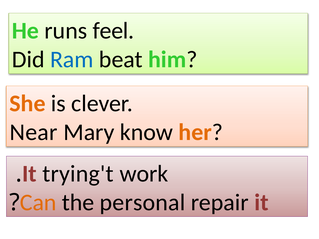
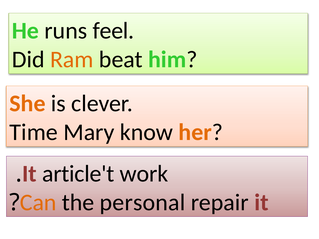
Ram colour: blue -> orange (72, 59)
Near: Near -> Time (34, 132)
trying't: trying't -> article't (78, 174)
